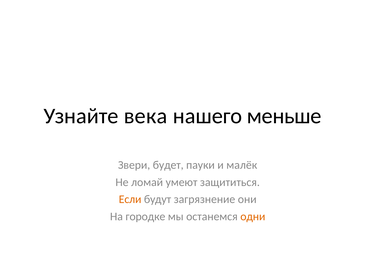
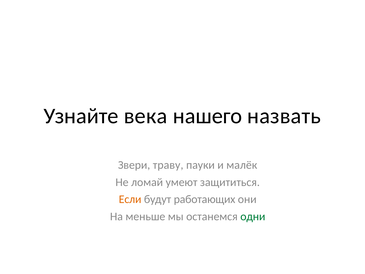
меньше: меньше -> назвать (284, 116)
будет: будет -> траву (168, 165)
загрязнение: загрязнение -> работающих (205, 199)
городке: городке -> меньше (145, 216)
одни colour: orange -> green (253, 216)
